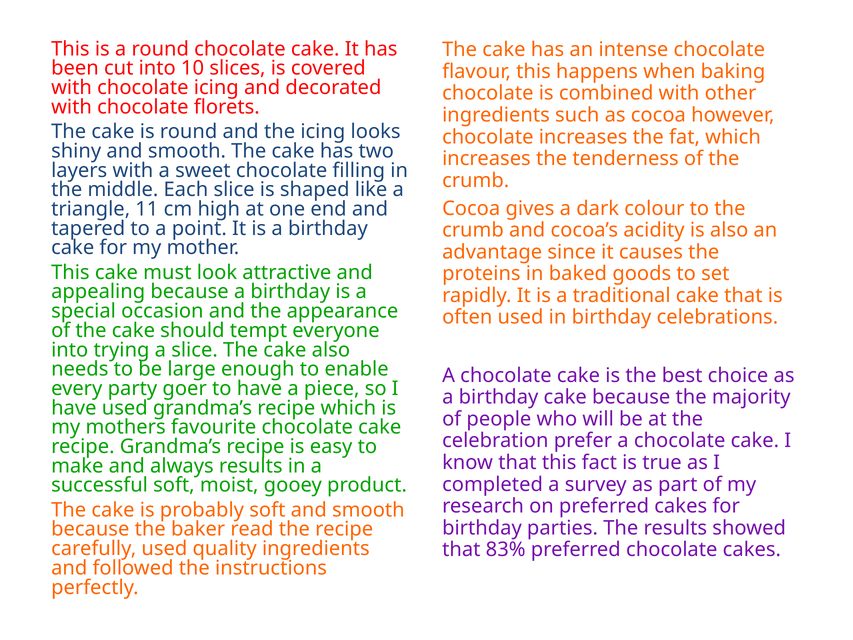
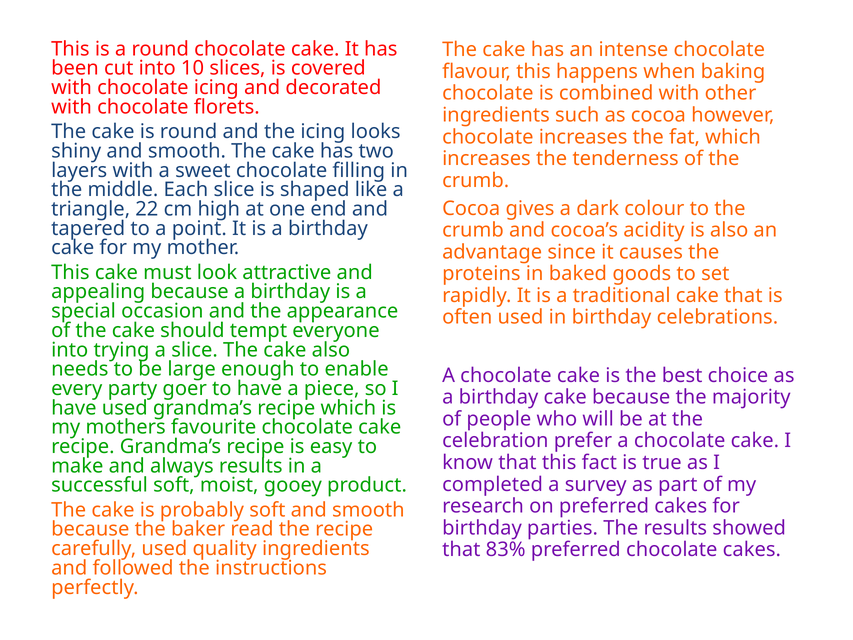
11: 11 -> 22 (147, 209)
